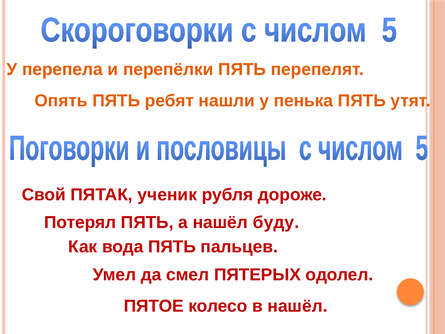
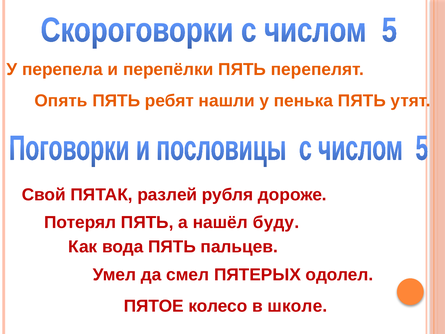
ученик: ученик -> разлей (167, 195)
в нашёл: нашёл -> школе (297, 306)
